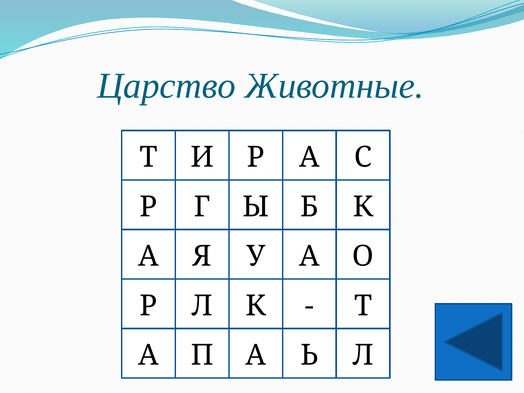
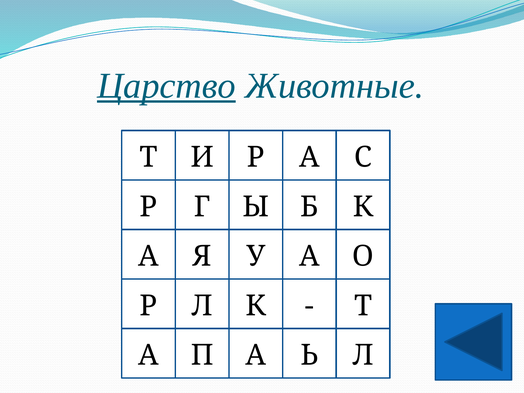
Царство underline: none -> present (166, 86)
